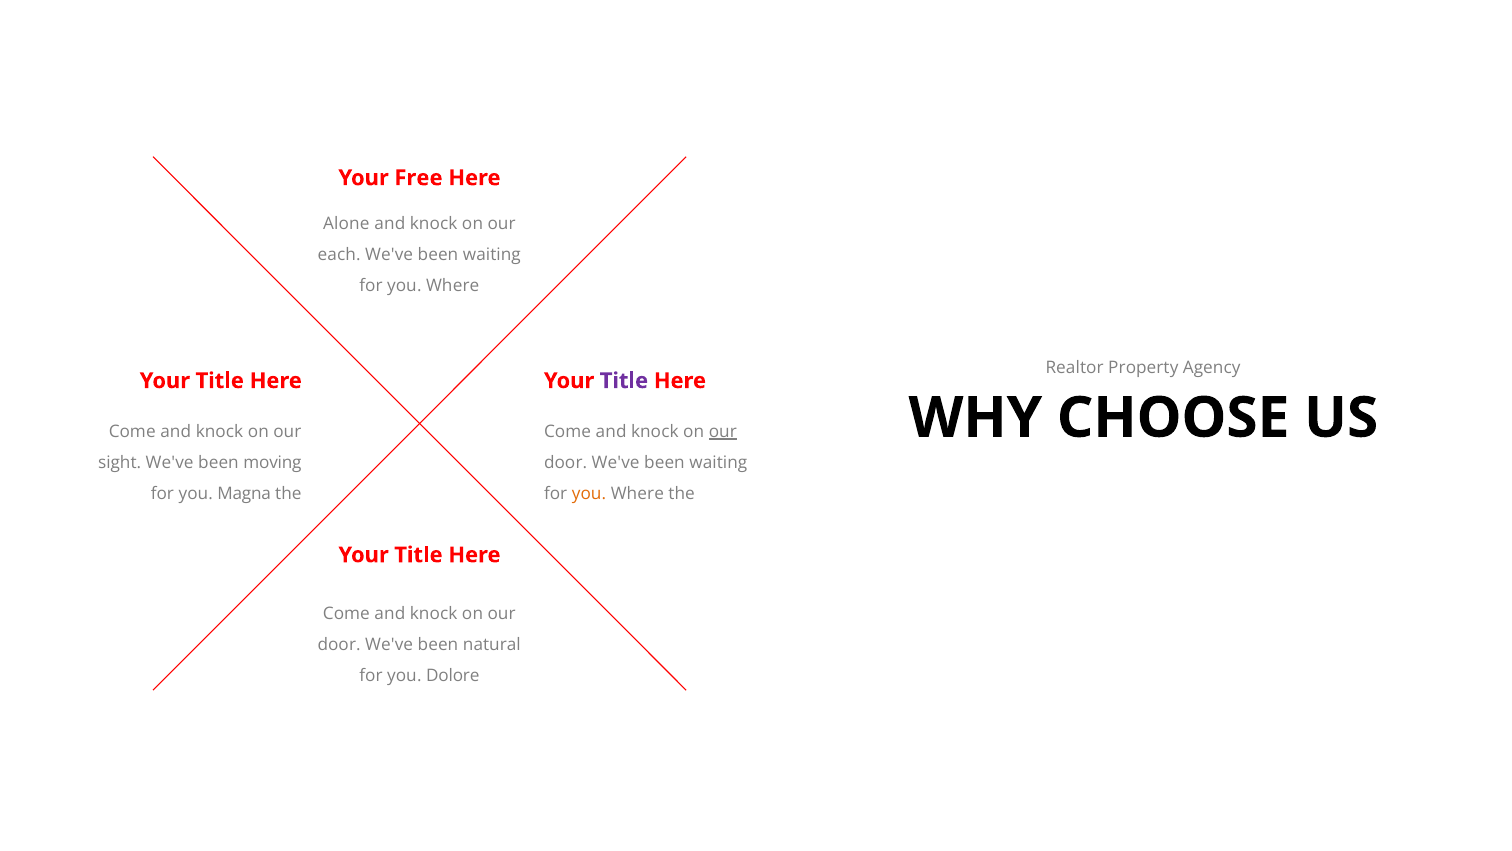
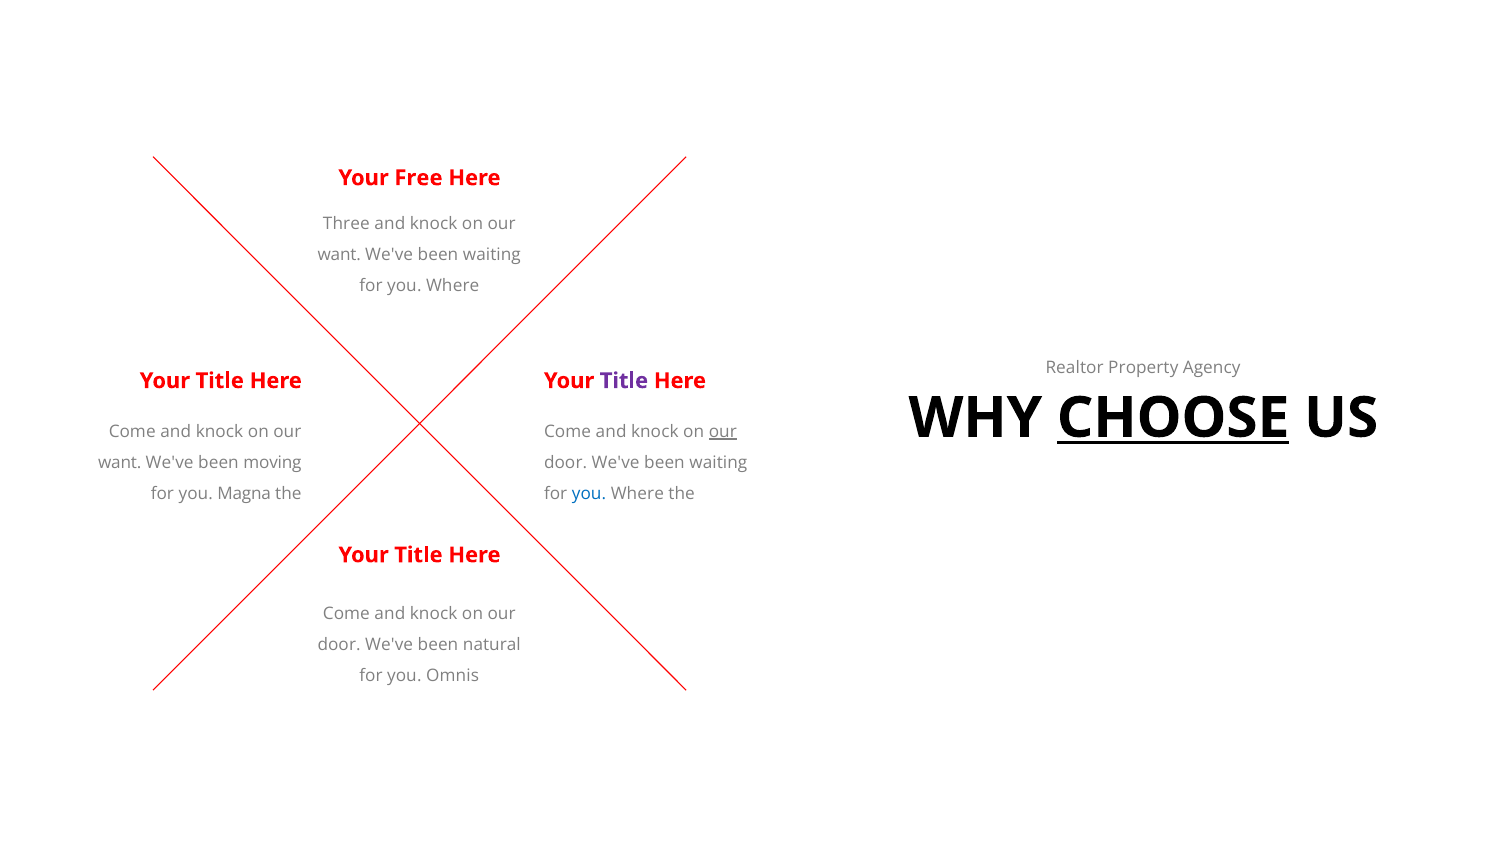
Alone: Alone -> Three (346, 223)
each: each -> want (339, 254)
CHOOSE underline: none -> present (1173, 418)
sight: sight -> want (120, 463)
you colour: orange -> blue (589, 494)
Dolore: Dolore -> Omnis (453, 676)
